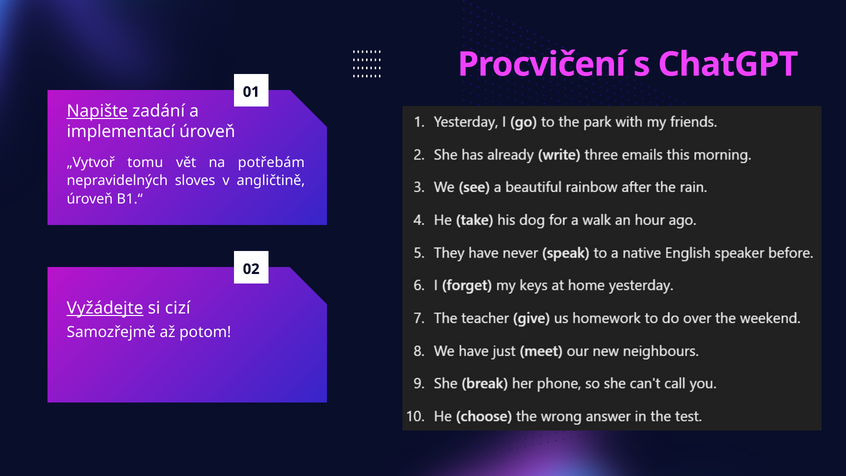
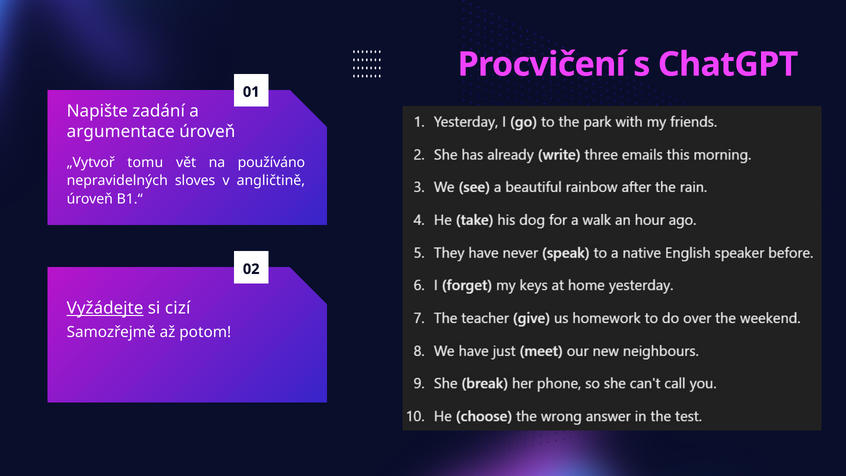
Napište underline: present -> none (97, 111)
implementací: implementací -> argumentace (121, 132)
potřebám: potřebám -> používáno (271, 162)
